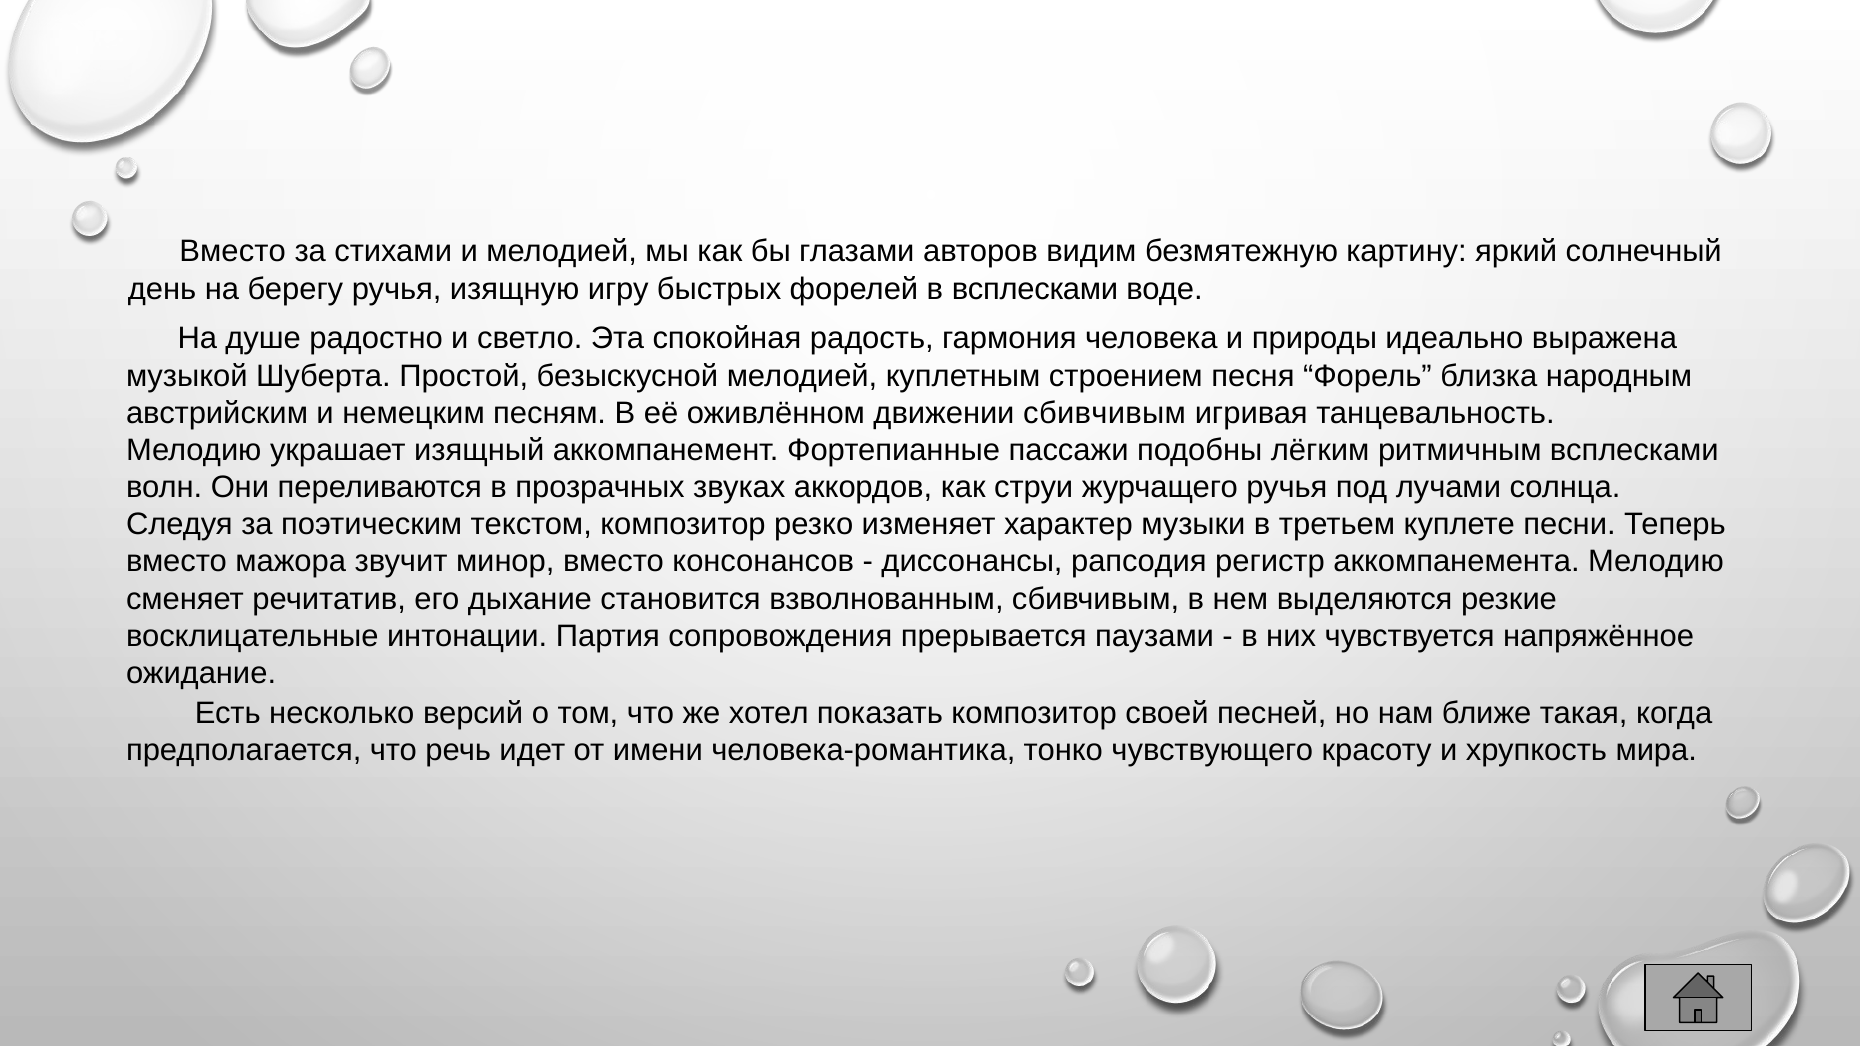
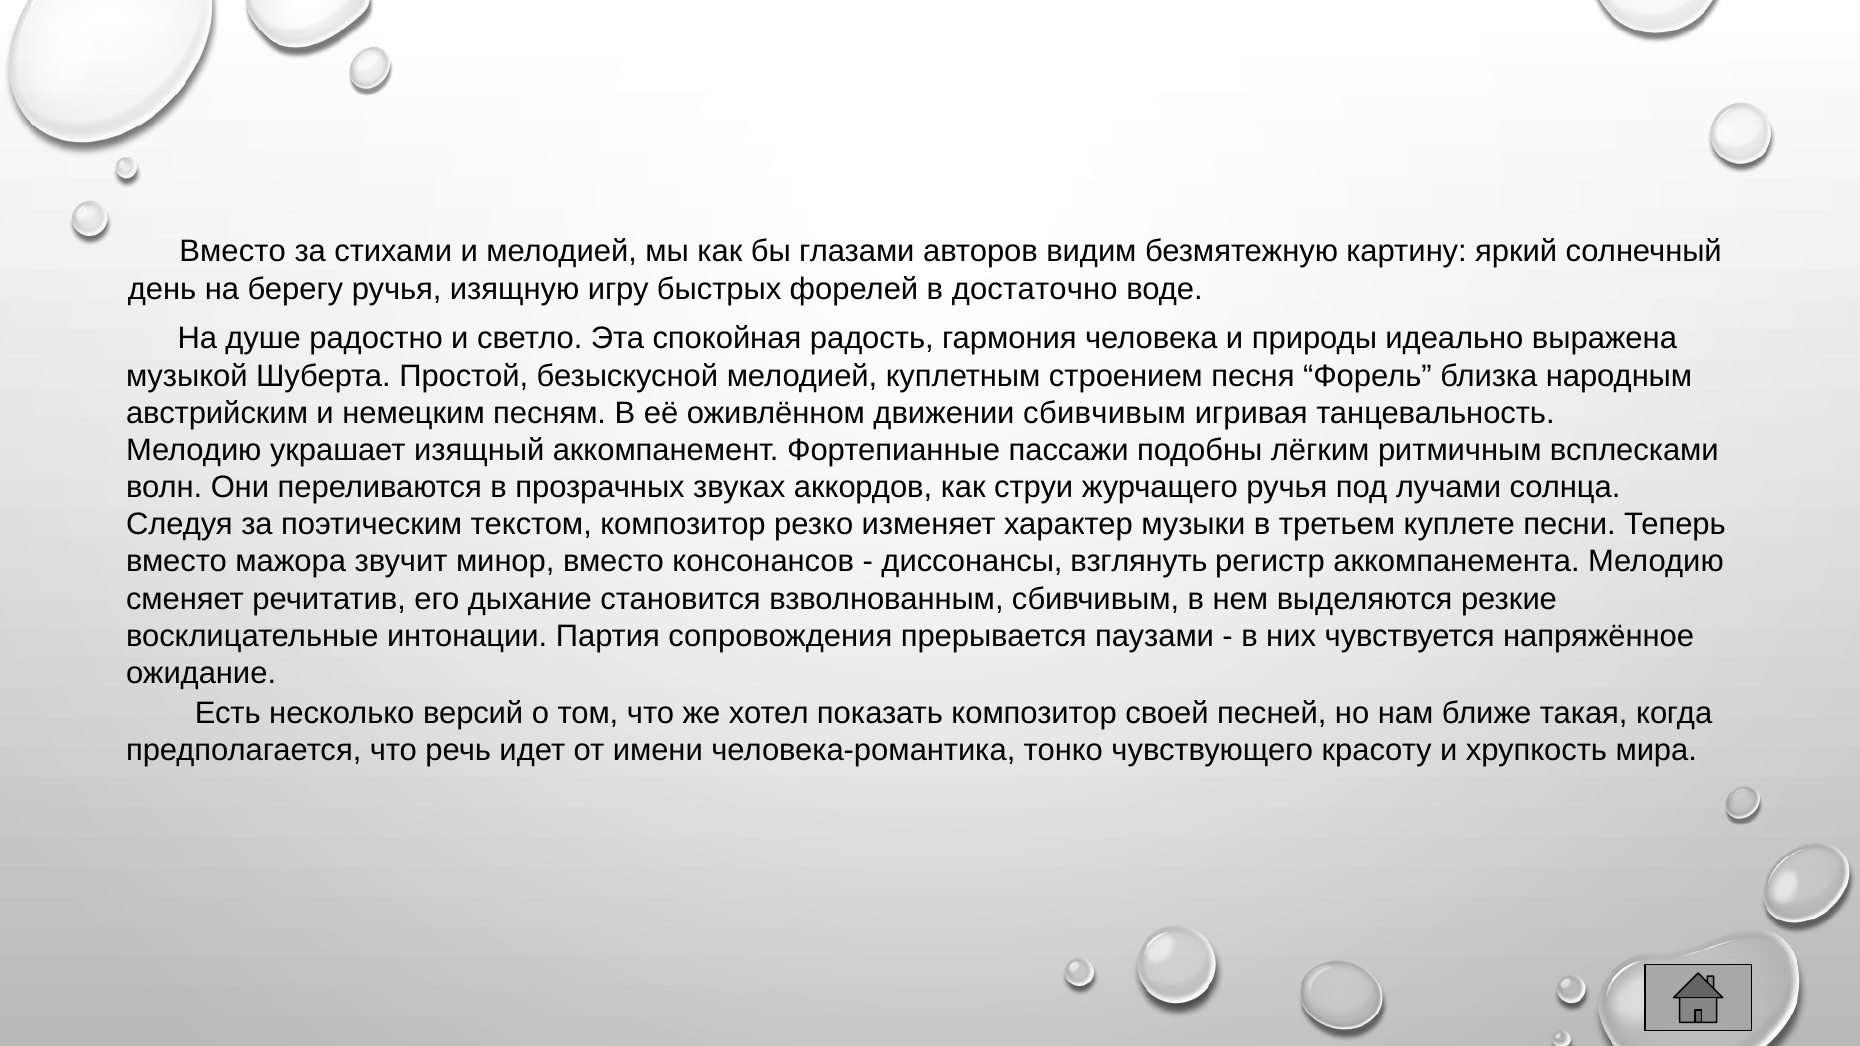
в всплесками: всплесками -> достаточно (1035, 289)
рапсодия: рапсодия -> взглянуть (1139, 562)
